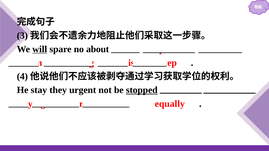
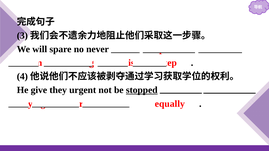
will underline: present -> none (40, 49)
about: about -> never (98, 49)
stay: stay -> give (39, 90)
